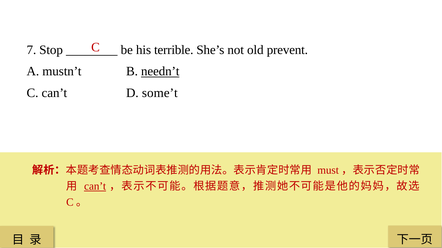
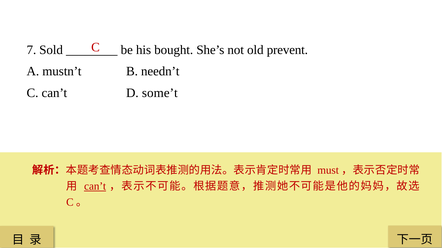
Stop: Stop -> Sold (51, 50)
terrible: terrible -> bought (174, 50)
needn’t underline: present -> none (160, 72)
